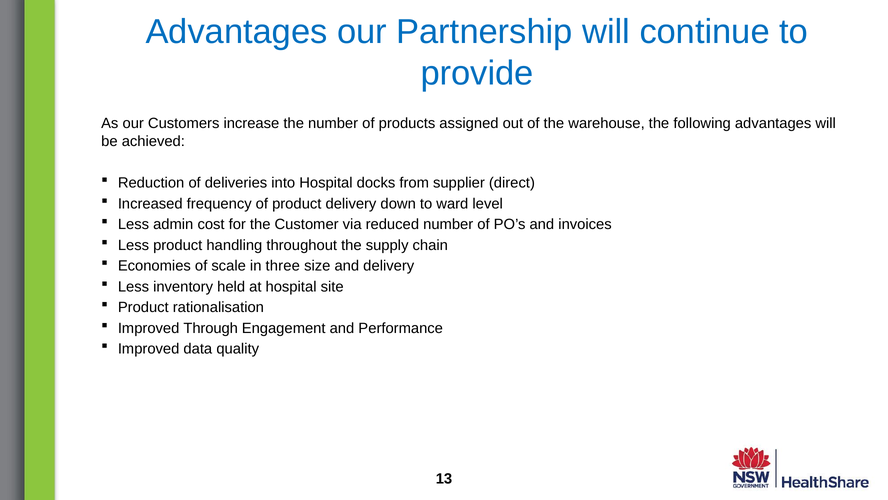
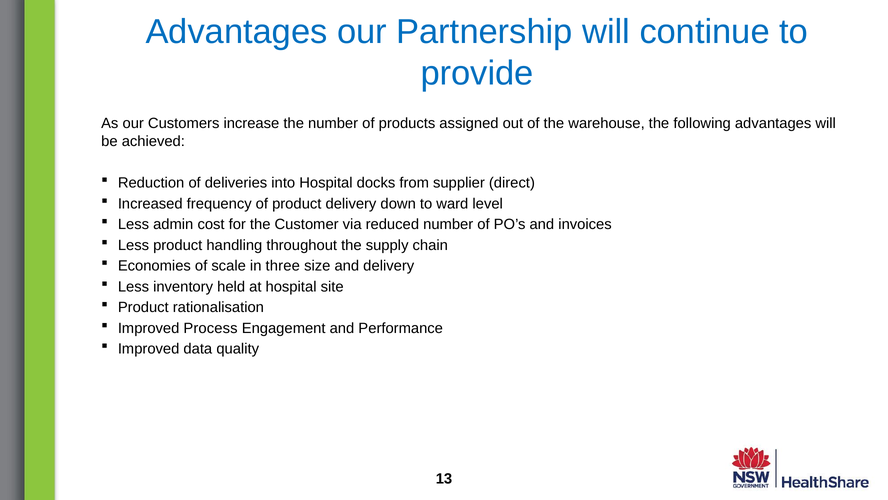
Through: Through -> Process (211, 328)
